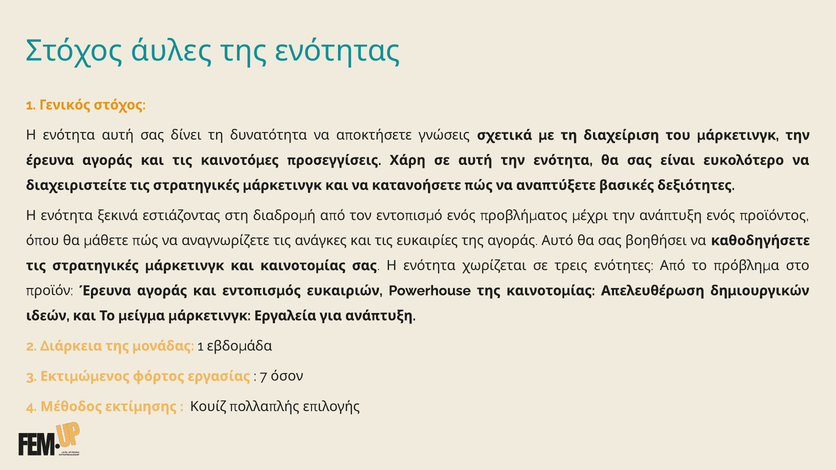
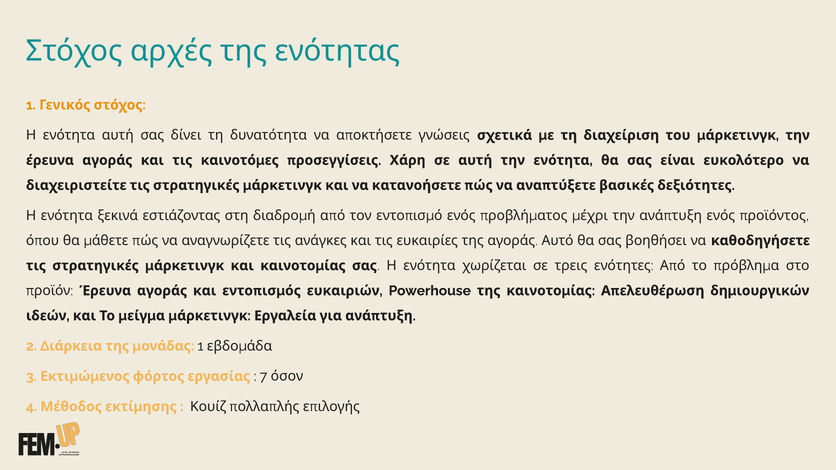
άυλες: άυλες -> αρχές (172, 51)
